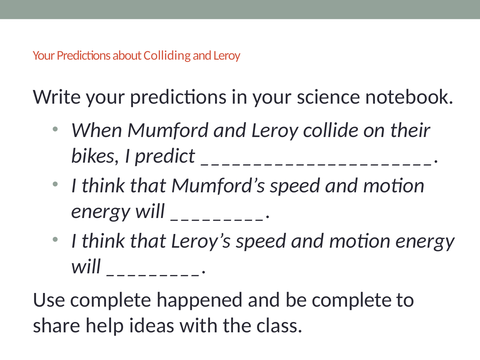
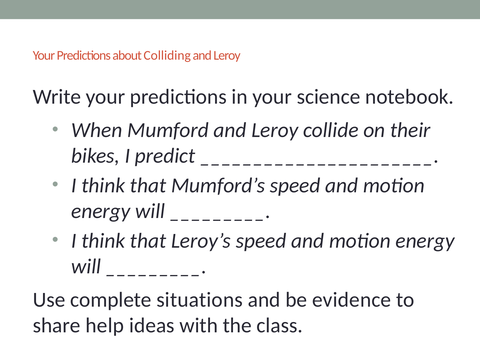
happened: happened -> situations (200, 300)
be complete: complete -> evidence (352, 300)
